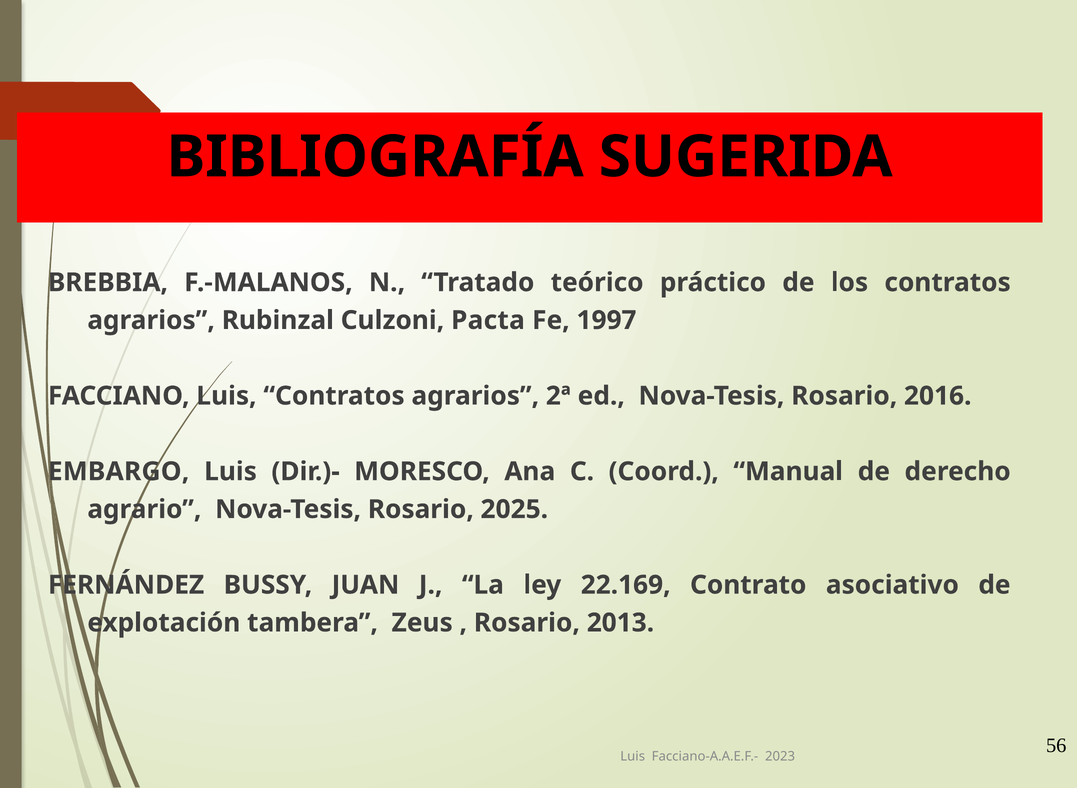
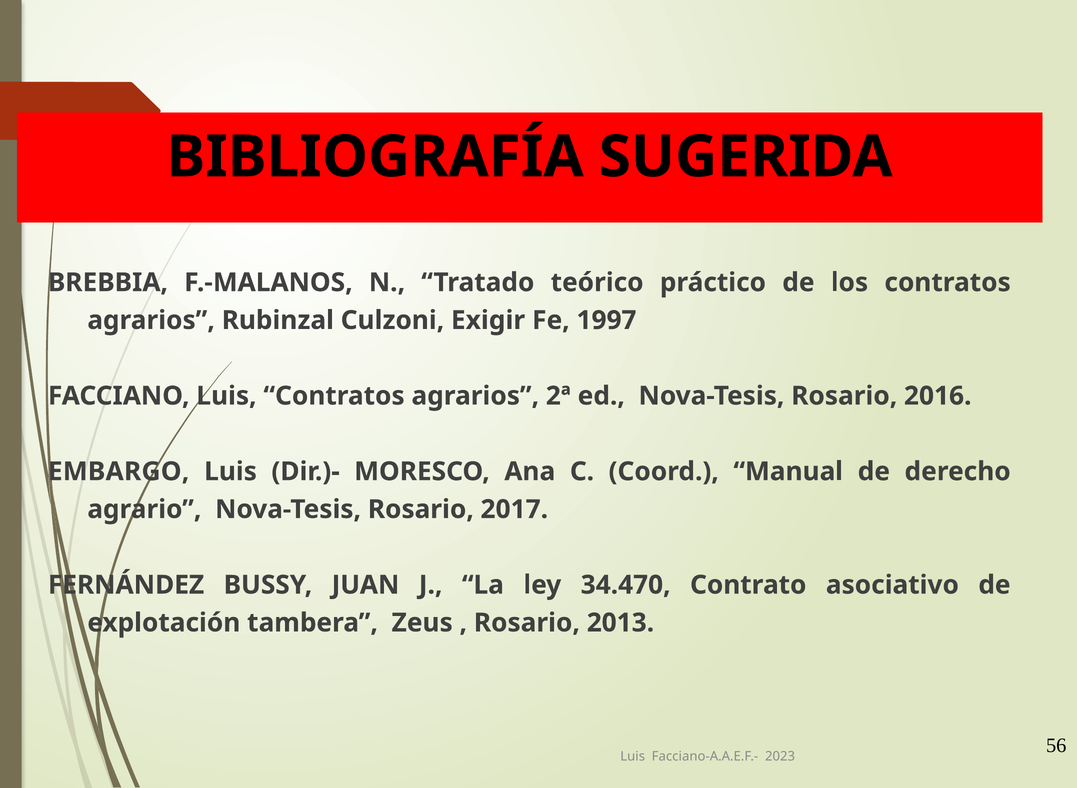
Pacta: Pacta -> Exigir (488, 320)
2025: 2025 -> 2017 (514, 509)
22.169: 22.169 -> 34.470 (626, 585)
